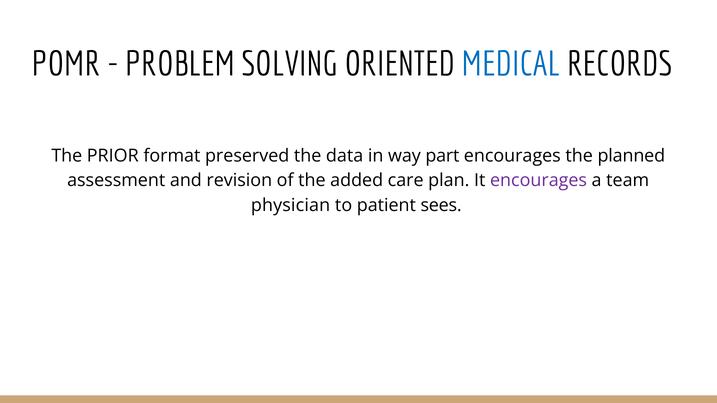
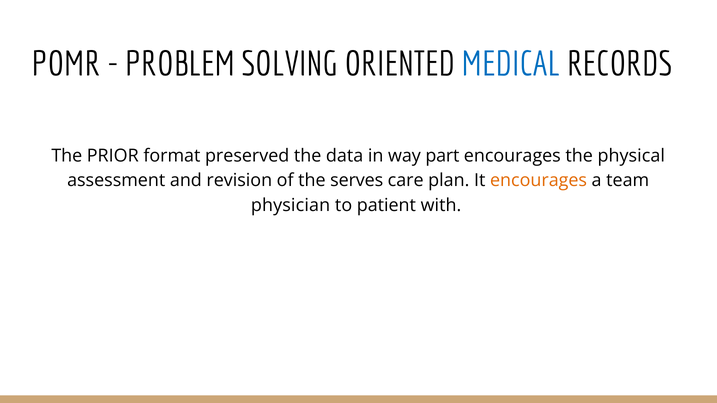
planned: planned -> physical (631, 156)
added: added -> serves (357, 181)
encourages colour: purple -> orange (539, 181)
sees: sees -> with (441, 205)
